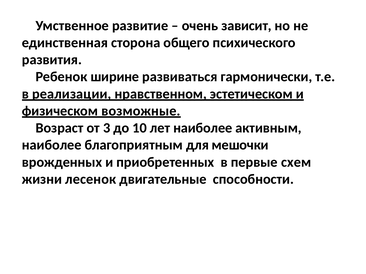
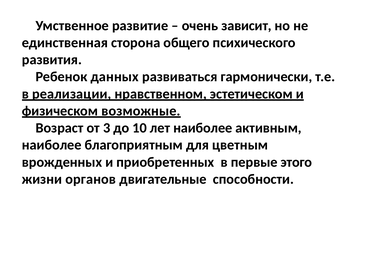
ширине: ширине -> данных (115, 77)
мешочки: мешочки -> цветным (240, 145)
схем: схем -> этого (296, 162)
лесенок: лесенок -> органов (91, 179)
